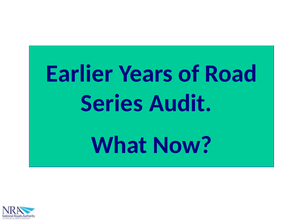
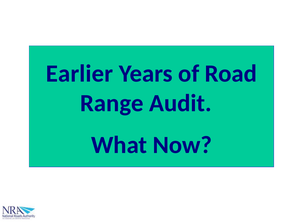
Series: Series -> Range (112, 103)
